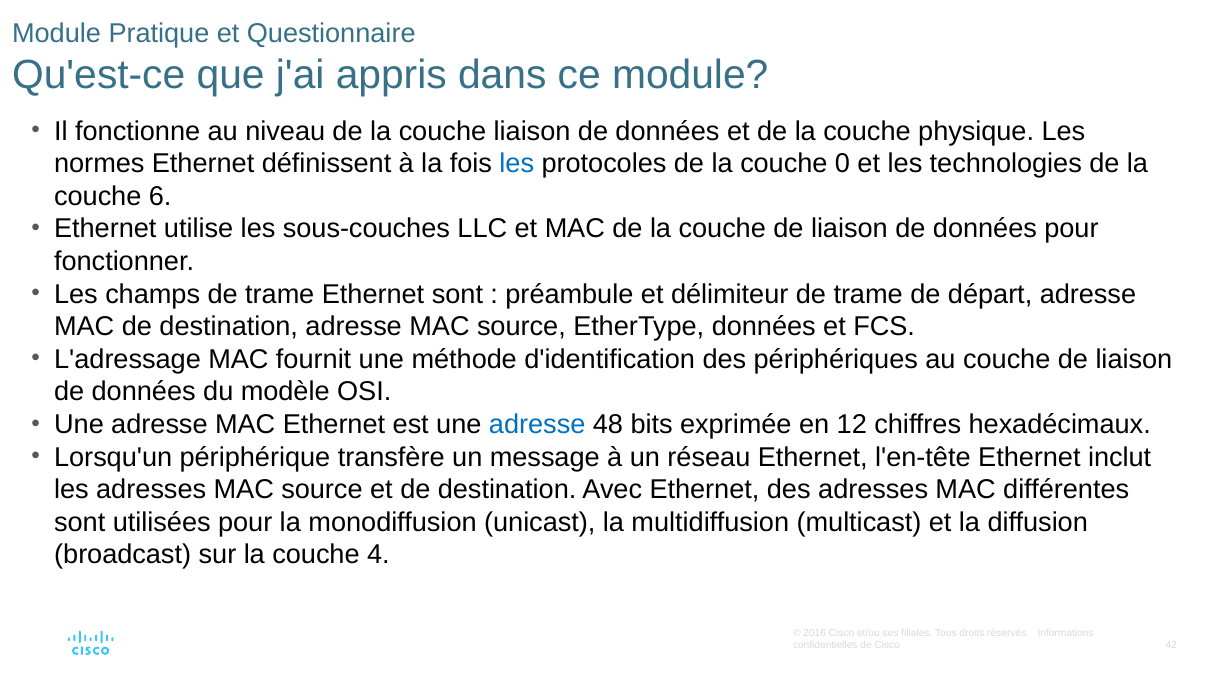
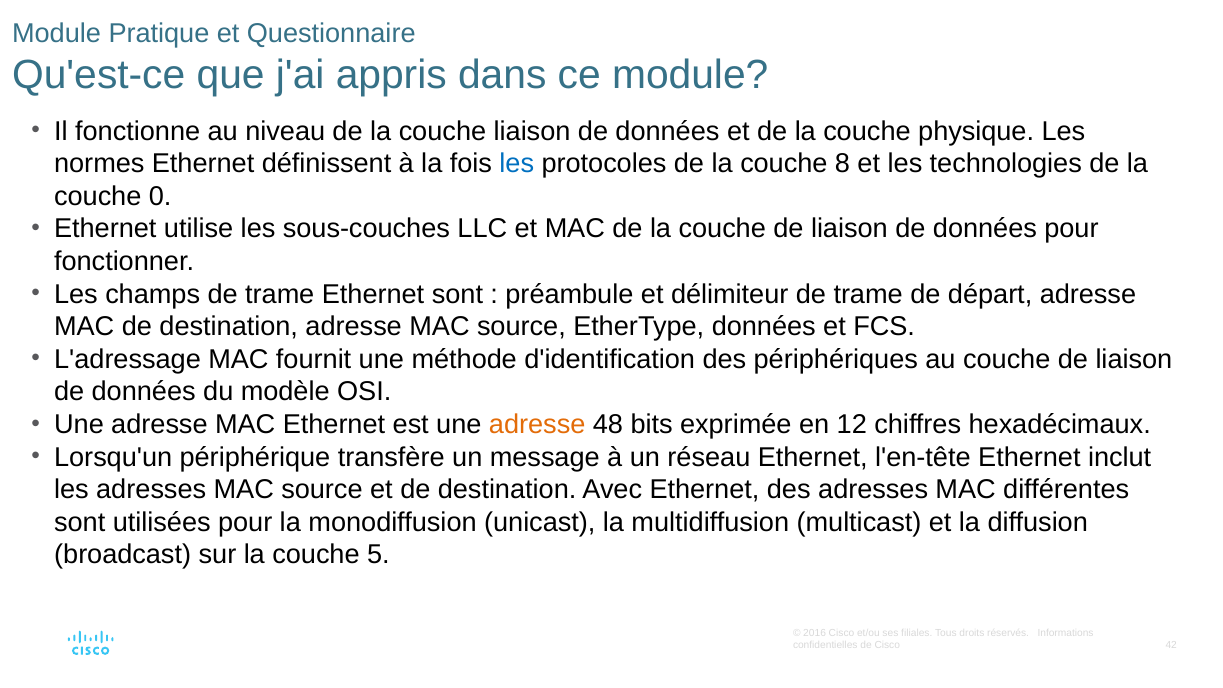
0: 0 -> 8 (842, 164)
6: 6 -> 0 (160, 196)
adresse colour: blue -> orange (537, 425)
4: 4 -> 5 (378, 555)
